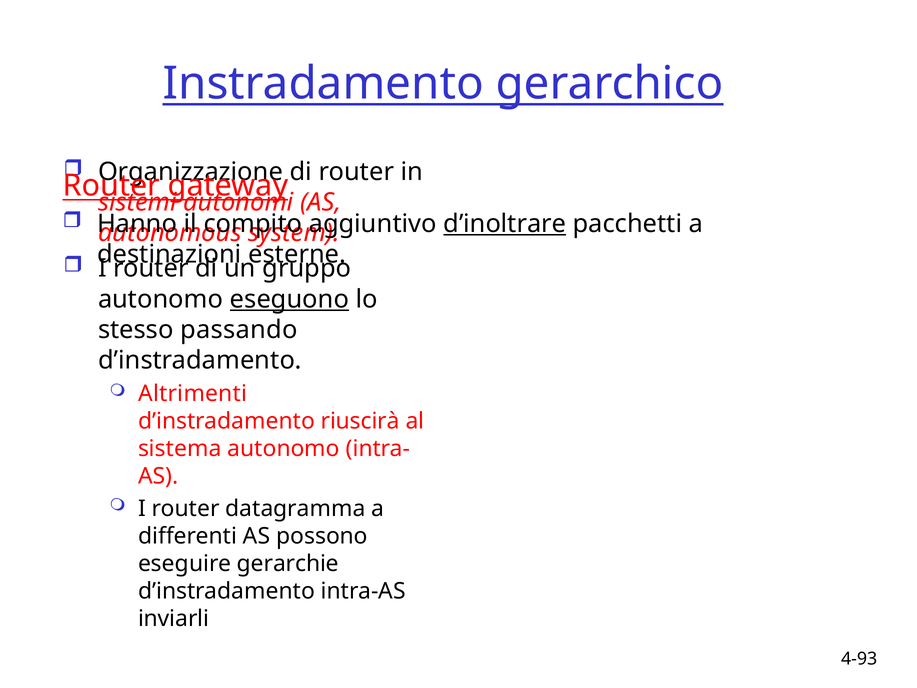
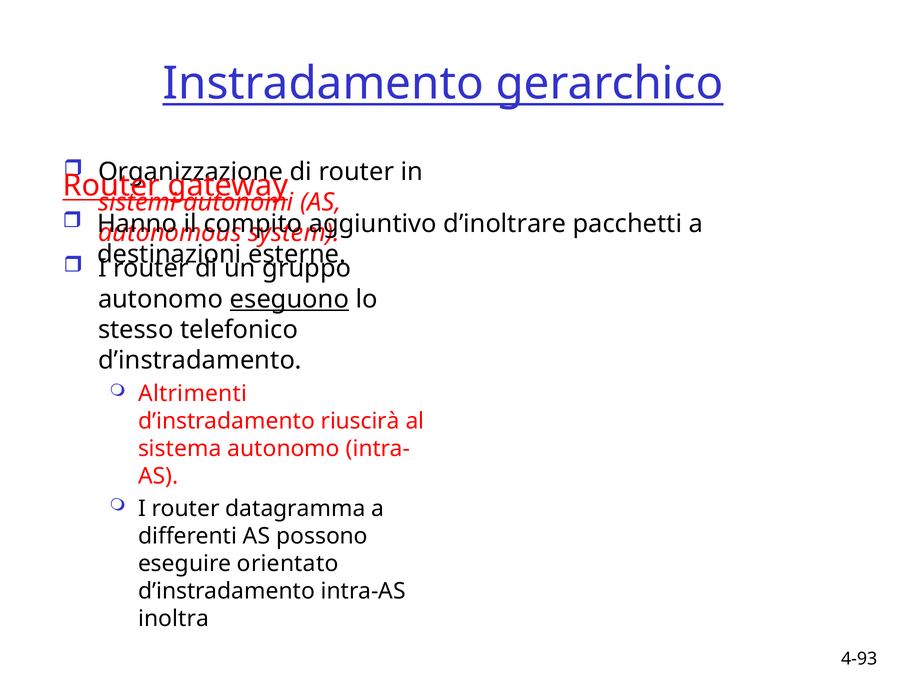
d’inoltrare underline: present -> none (505, 224)
passando: passando -> telefonico (239, 330)
gerarchie: gerarchie -> orientato (288, 563)
inviarli: inviarli -> inoltra (174, 618)
